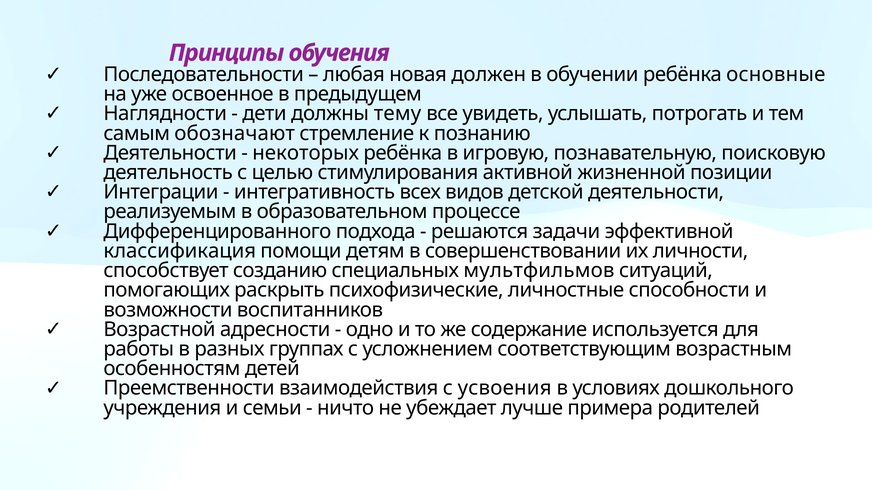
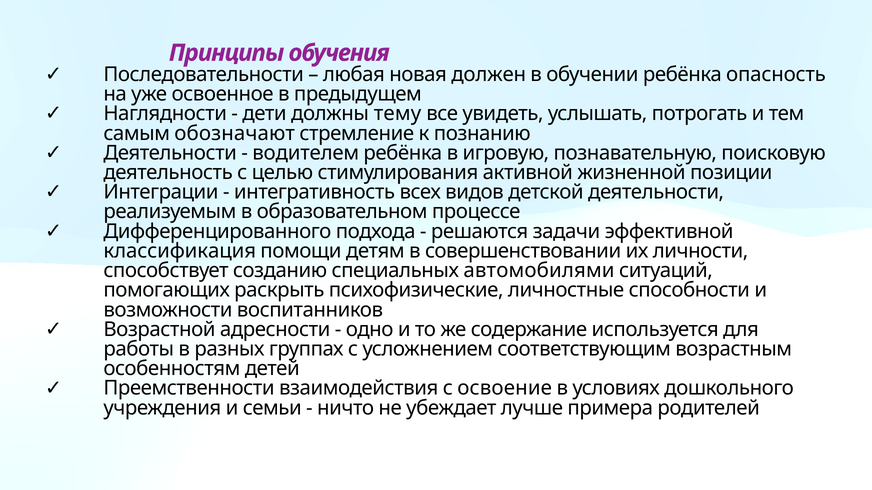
основные: основные -> опасность (776, 75)
некоторых: некоторых -> водителем (306, 153)
мультфильмов: мультфильмов -> автомобилями (539, 271)
усвоения: усвоения -> освоение (505, 389)
